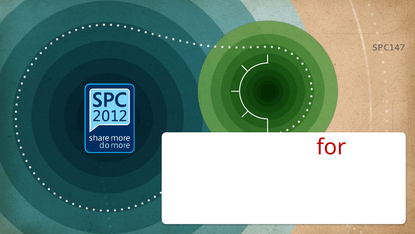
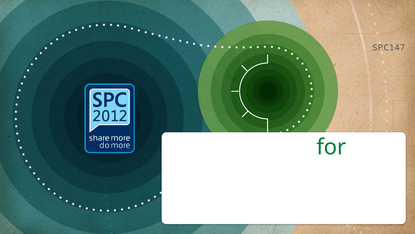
for colour: red -> green (331, 147)
